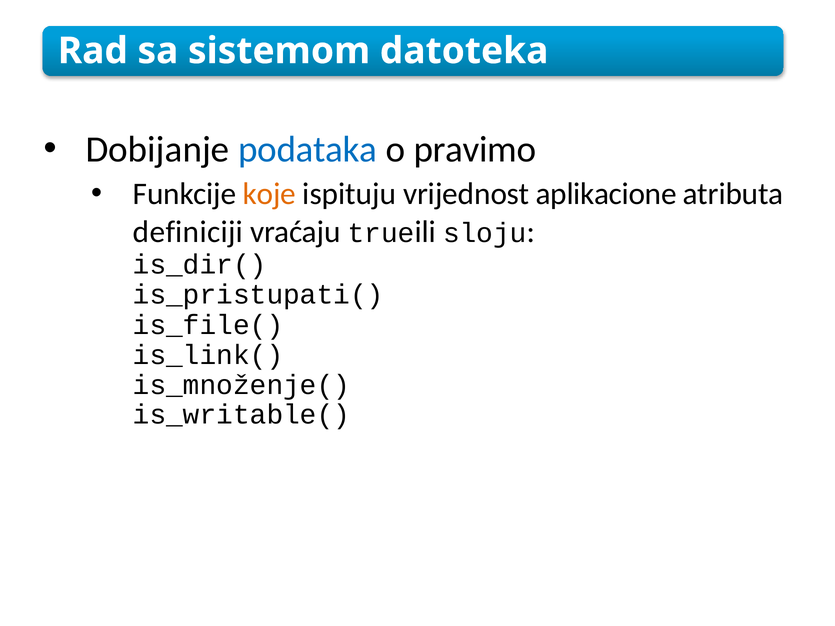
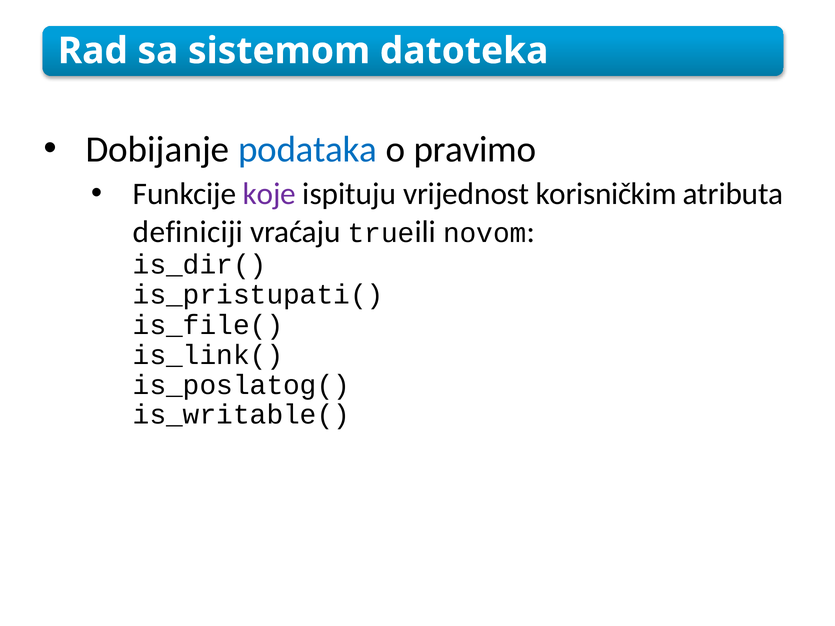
koje colour: orange -> purple (269, 194)
aplikacione: aplikacione -> korisničkim (606, 194)
sloju: sloju -> novom (485, 233)
is_množenje(: is_množenje( -> is_poslatog( (241, 385)
